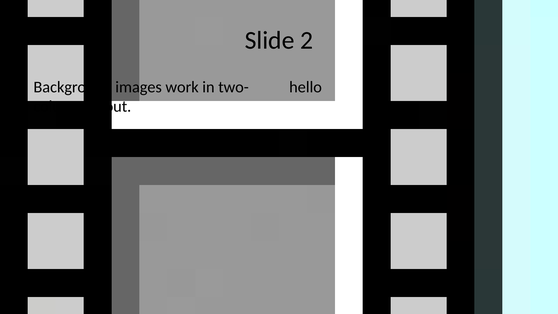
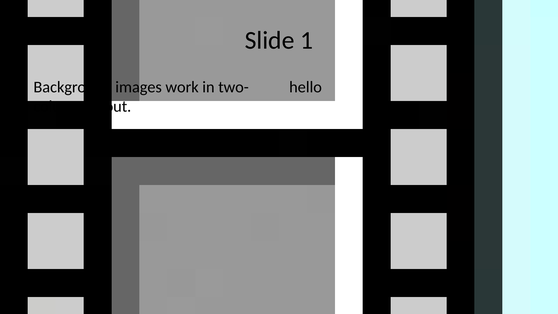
2: 2 -> 1 (307, 40)
